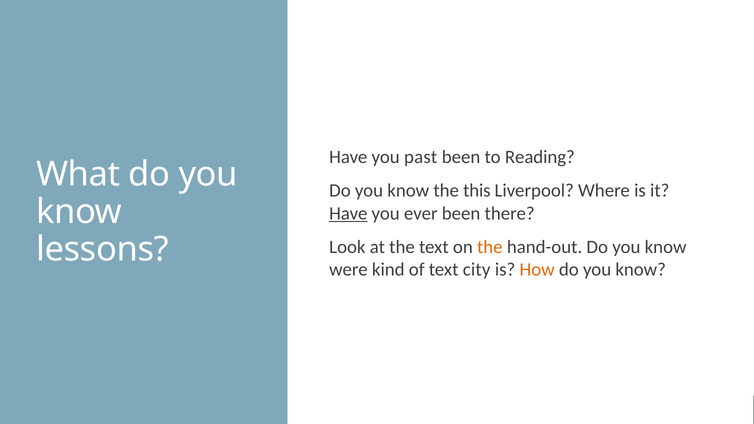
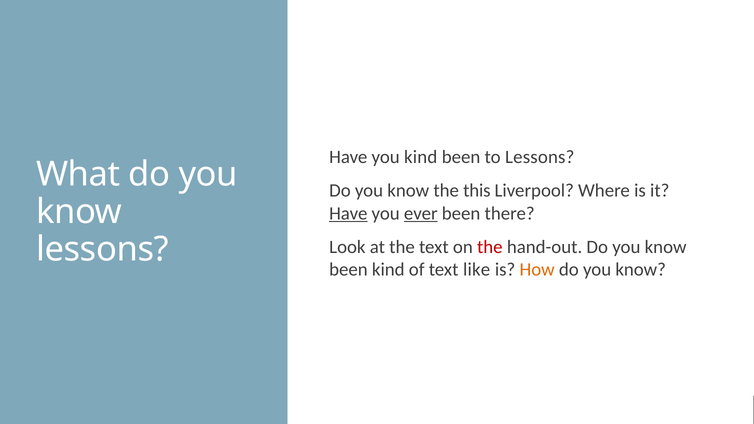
you past: past -> kind (421, 157)
to Reading: Reading -> Lessons (540, 157)
ever underline: none -> present (421, 213)
the colour: orange -> red (490, 247)
were: were -> been (348, 270)
city: city -> like (477, 270)
